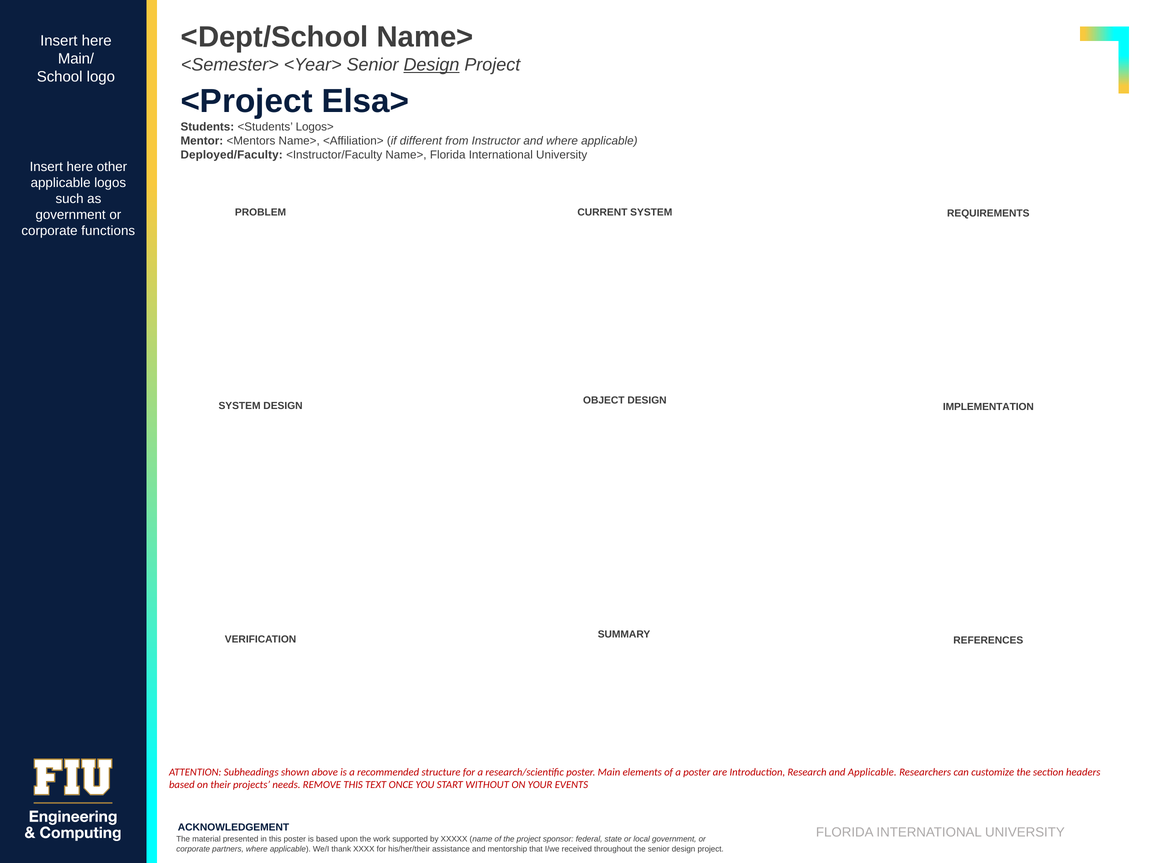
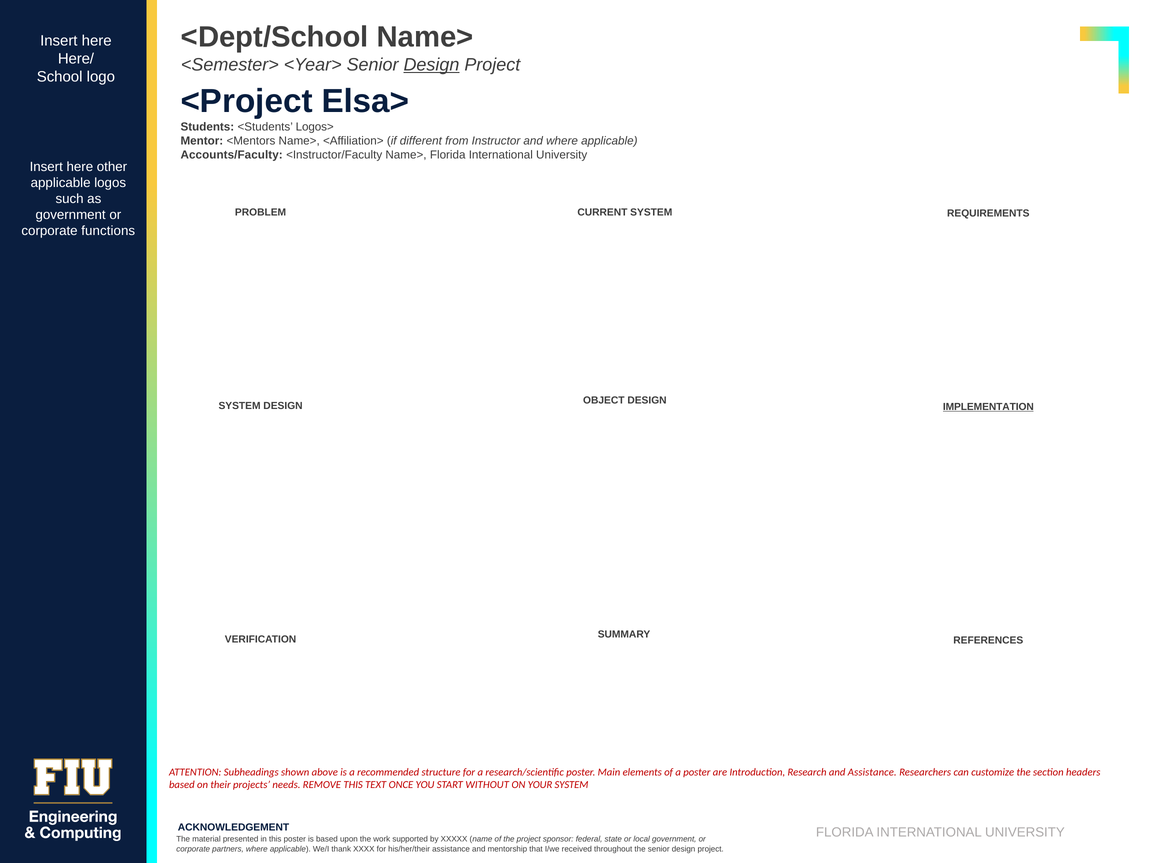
Main/: Main/ -> Here/ (76, 59)
Deployed/Faculty: Deployed/Faculty -> Accounts/Faculty (232, 155)
IMPLEMENTATION underline: none -> present (988, 406)
and Applicable: Applicable -> Assistance (872, 772)
YOUR EVENTS: EVENTS -> SYSTEM (571, 784)
